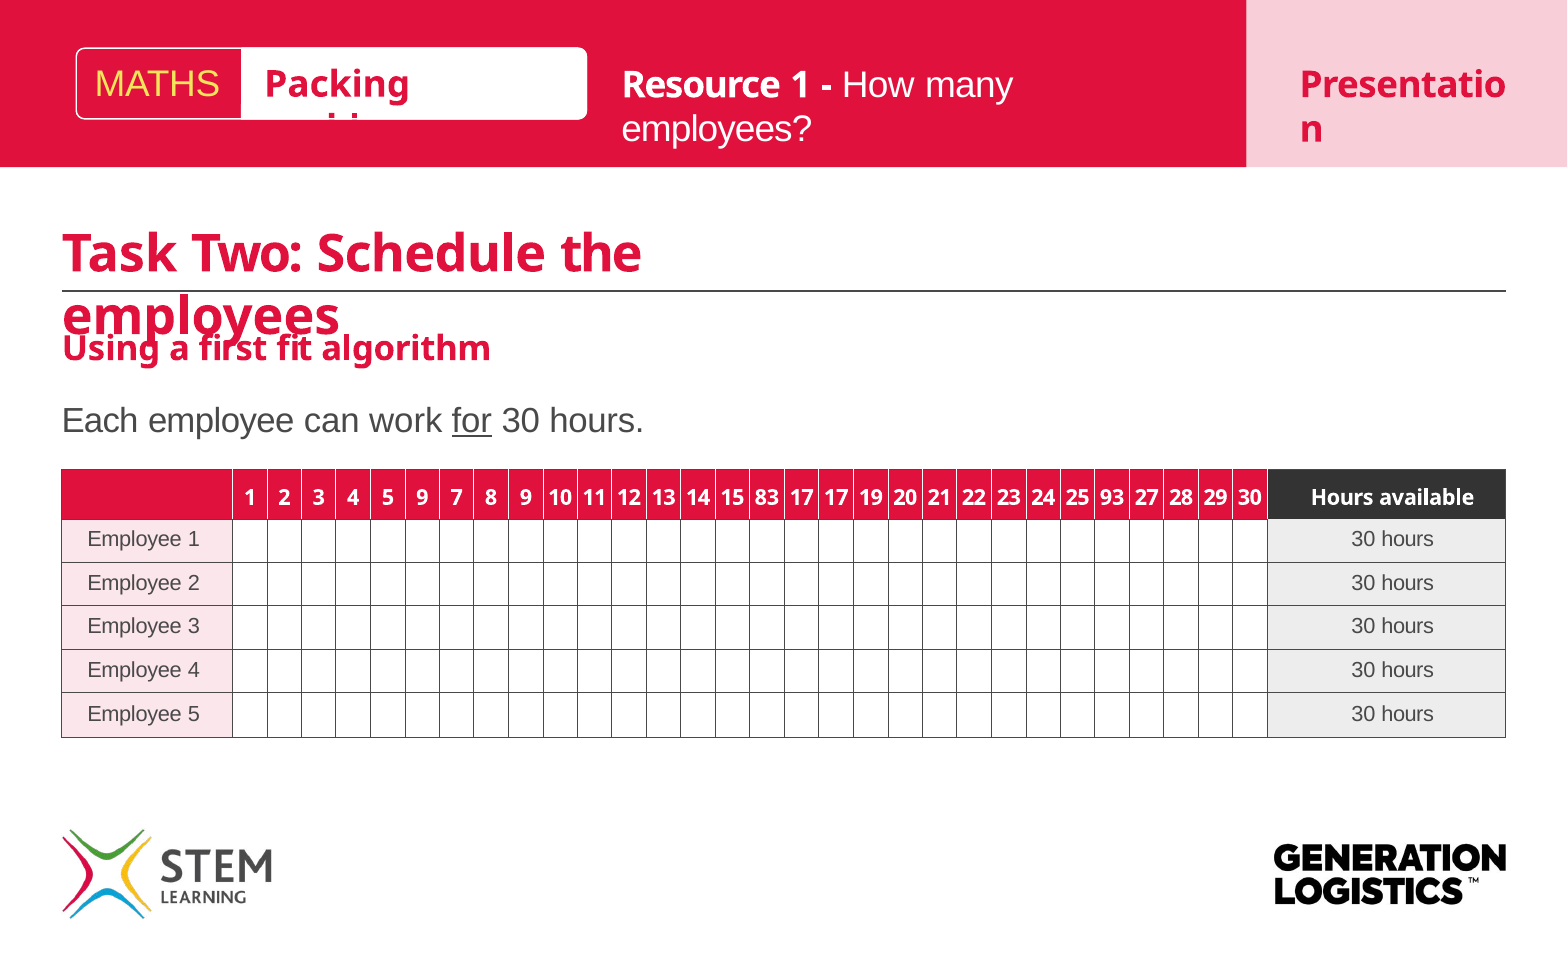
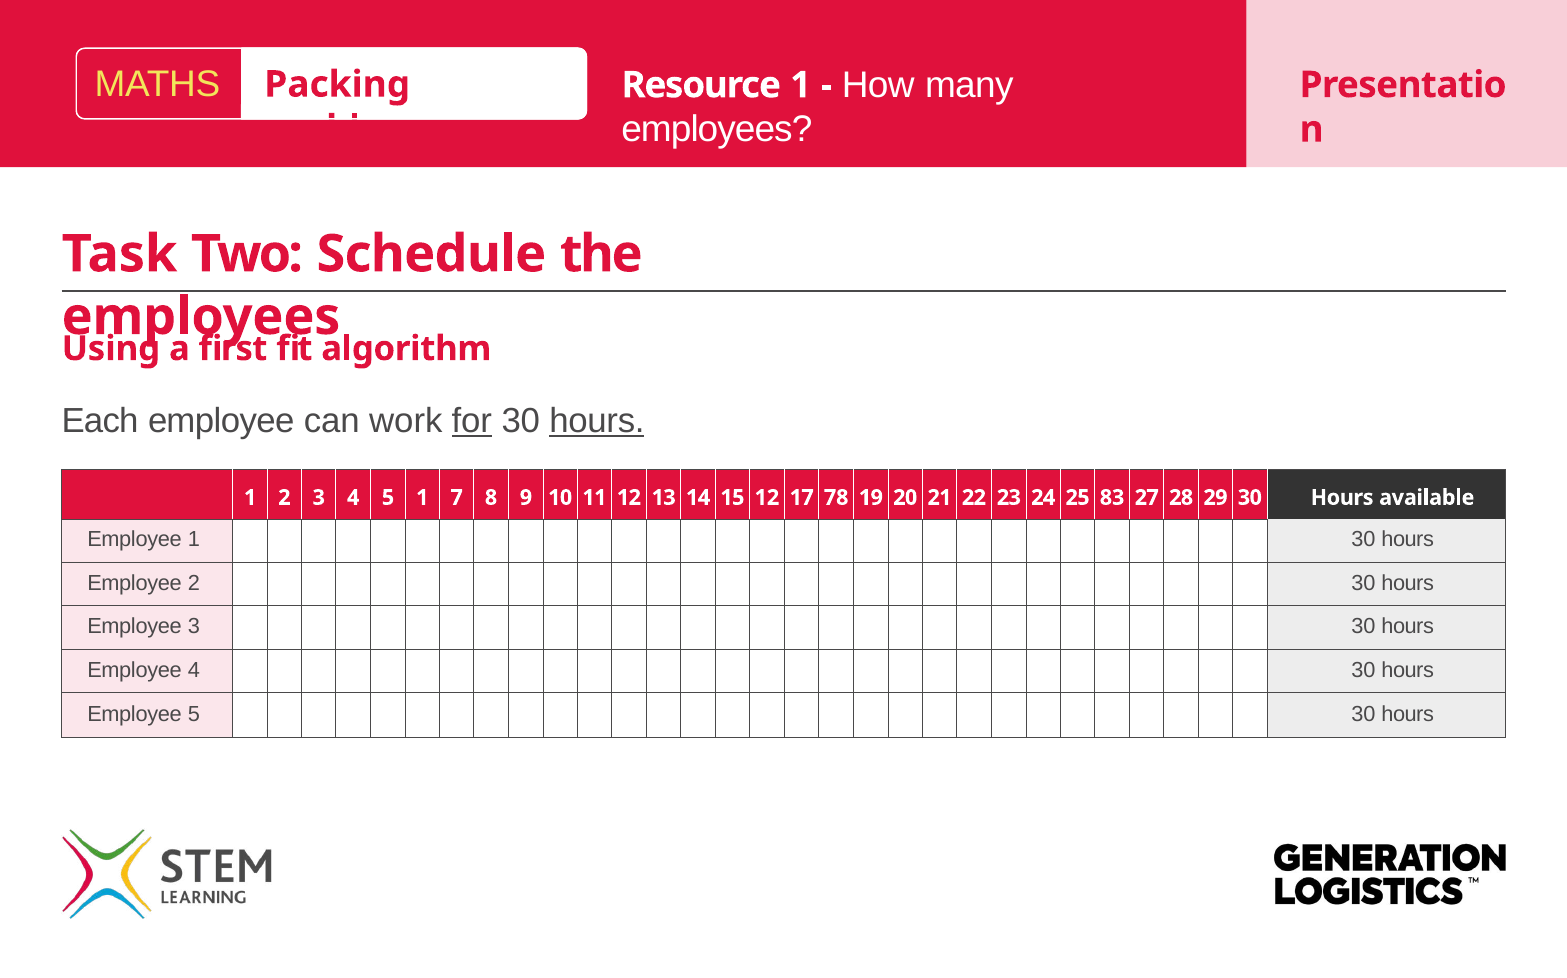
hours underline: none -> present (597, 421)
5 9: 9 -> 1 (422, 498)
15 83: 83 -> 12 (767, 498)
17 17: 17 -> 78 (836, 498)
93: 93 -> 83 (1112, 498)
